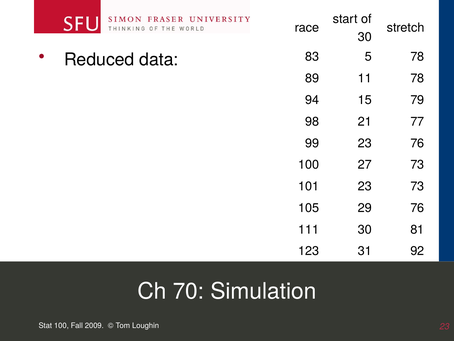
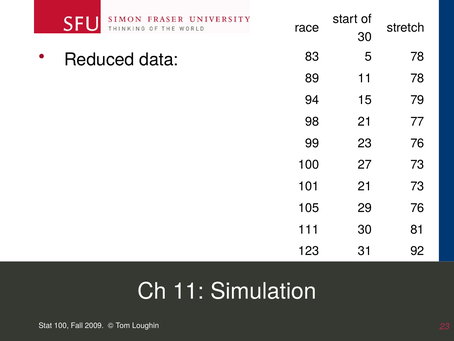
101 23: 23 -> 21 (365, 186)
Ch 70: 70 -> 11 (188, 291)
